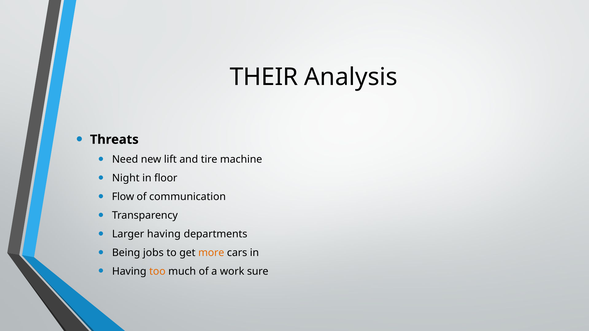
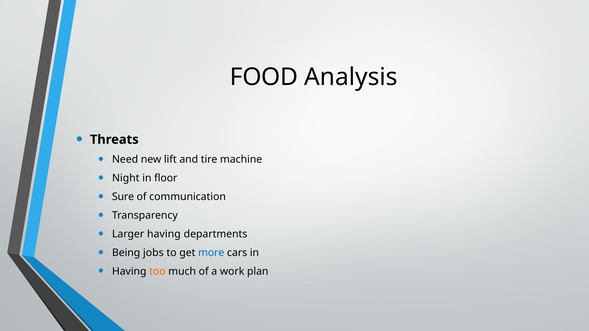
THEIR: THEIR -> FOOD (264, 77)
Flow: Flow -> Sure (123, 197)
more colour: orange -> blue (211, 253)
sure: sure -> plan (258, 272)
